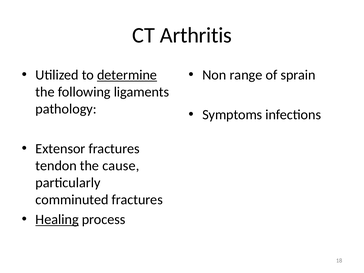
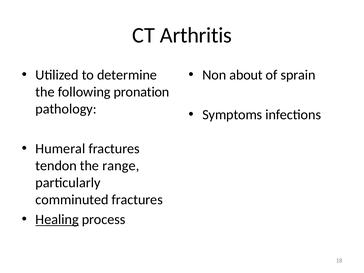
determine underline: present -> none (127, 75)
range: range -> about (246, 75)
ligaments: ligaments -> pronation (141, 92)
Extensor: Extensor -> Humeral (60, 149)
cause: cause -> range (121, 166)
